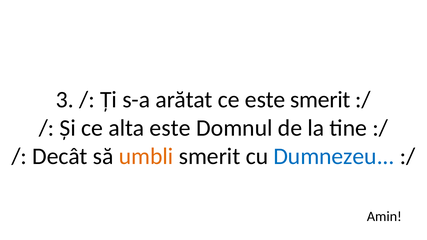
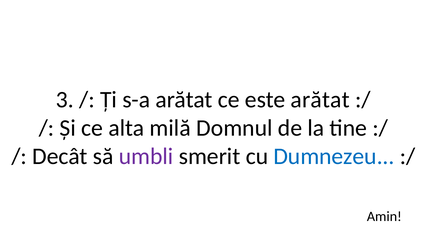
este smerit: smerit -> arătat (320, 100)
alta este: este -> milă (170, 128)
umbli colour: orange -> purple (146, 157)
